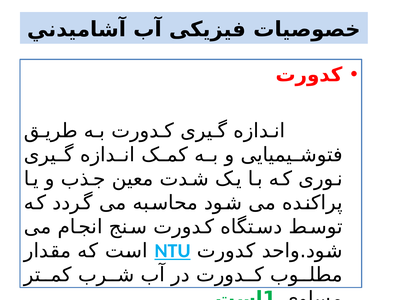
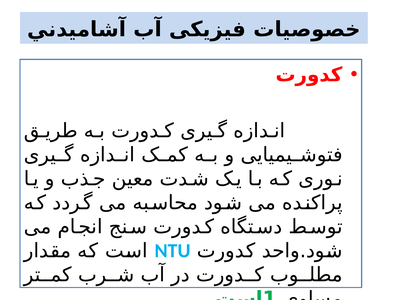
NTU underline: present -> none (173, 250)
